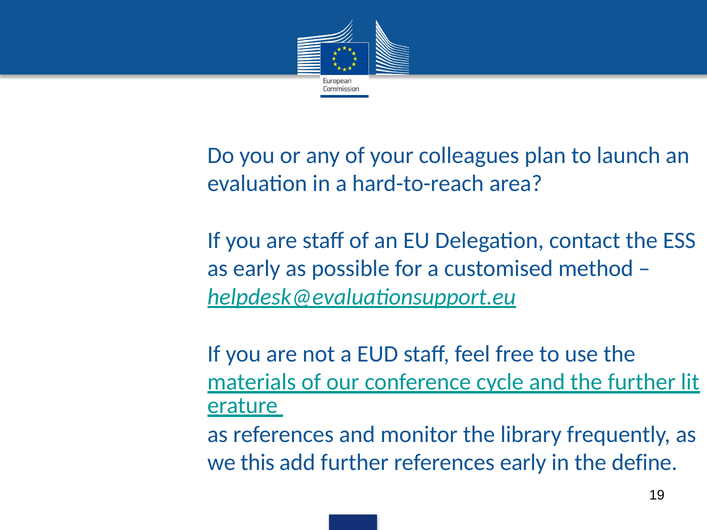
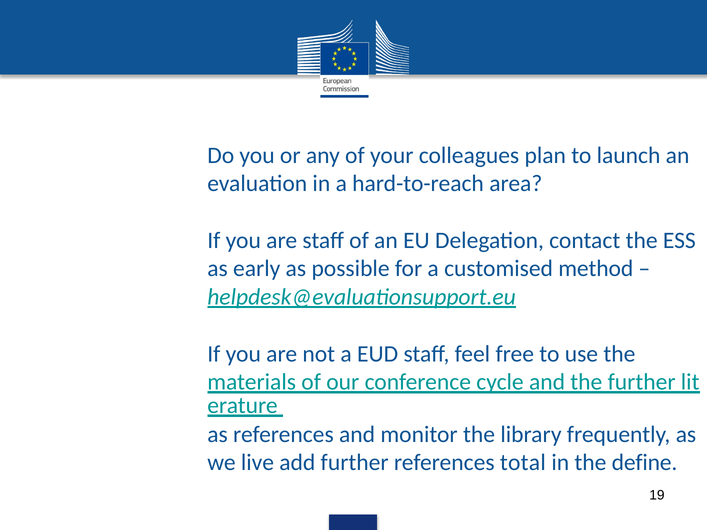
this: this -> live (257, 463)
references early: early -> total (523, 463)
